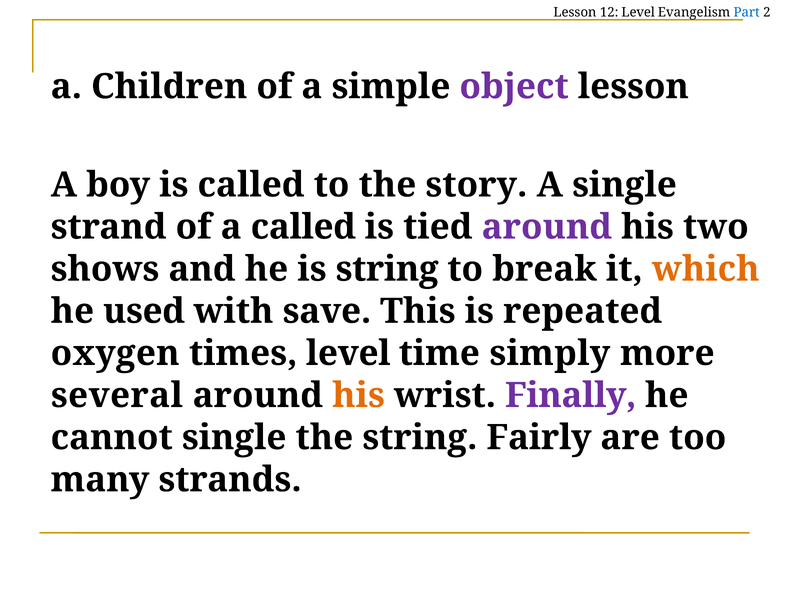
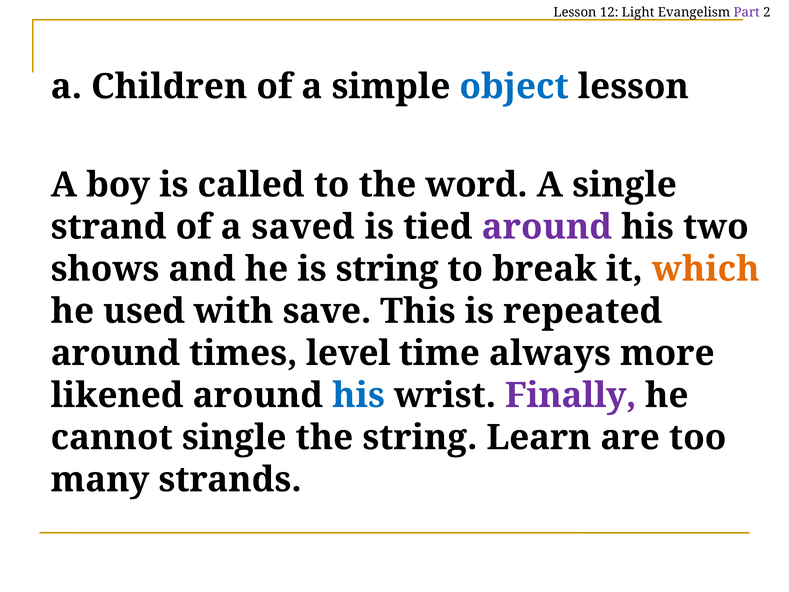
12 Level: Level -> Light (638, 13)
Part colour: blue -> purple (747, 13)
object colour: purple -> blue (514, 87)
story: story -> word (476, 185)
a called: called -> saved (303, 227)
oxygen: oxygen -> around (115, 353)
simply: simply -> always (550, 353)
several: several -> likened (117, 395)
his colour: orange -> blue (358, 395)
Fairly: Fairly -> Learn (539, 437)
